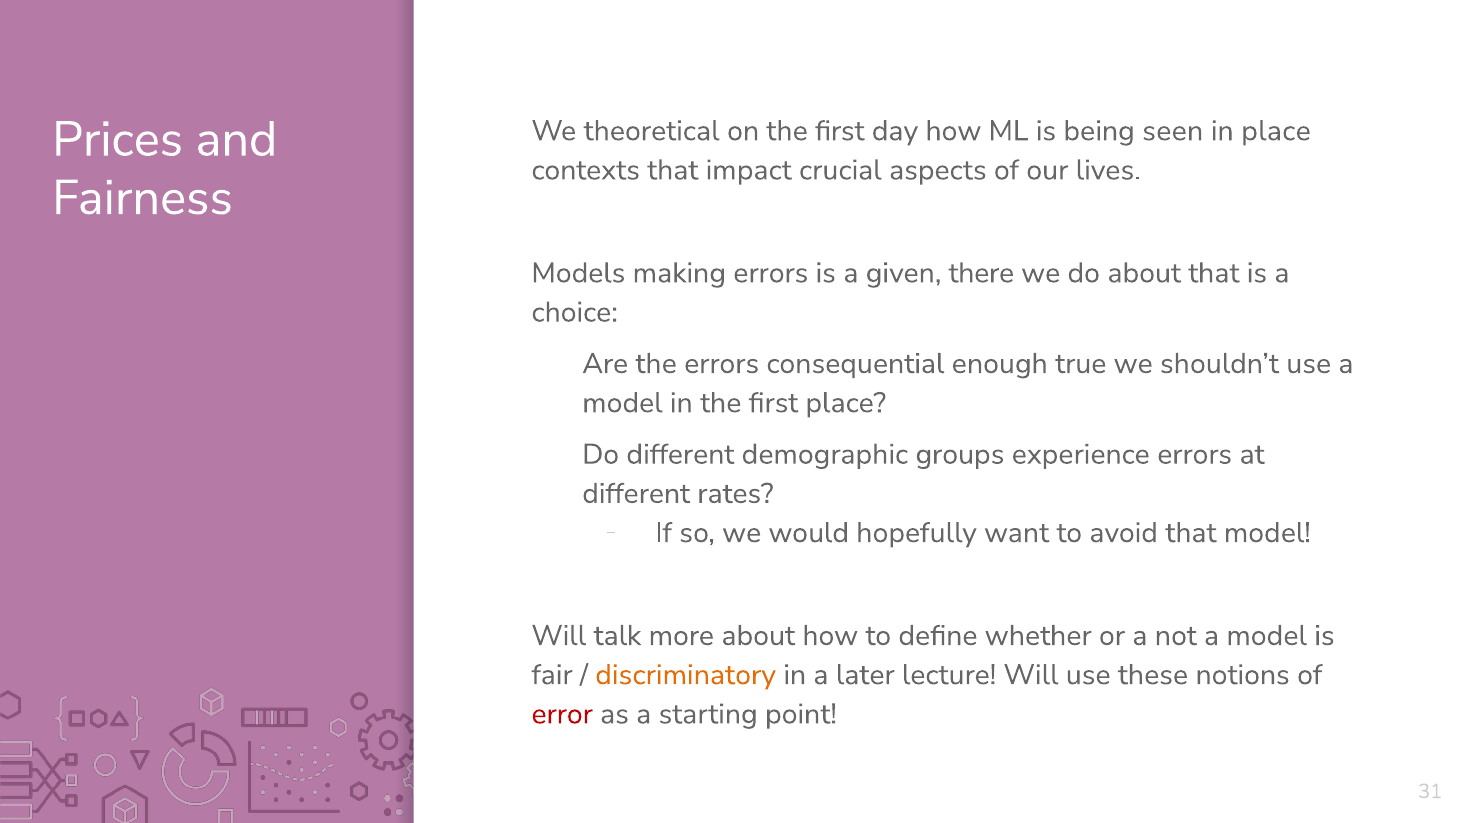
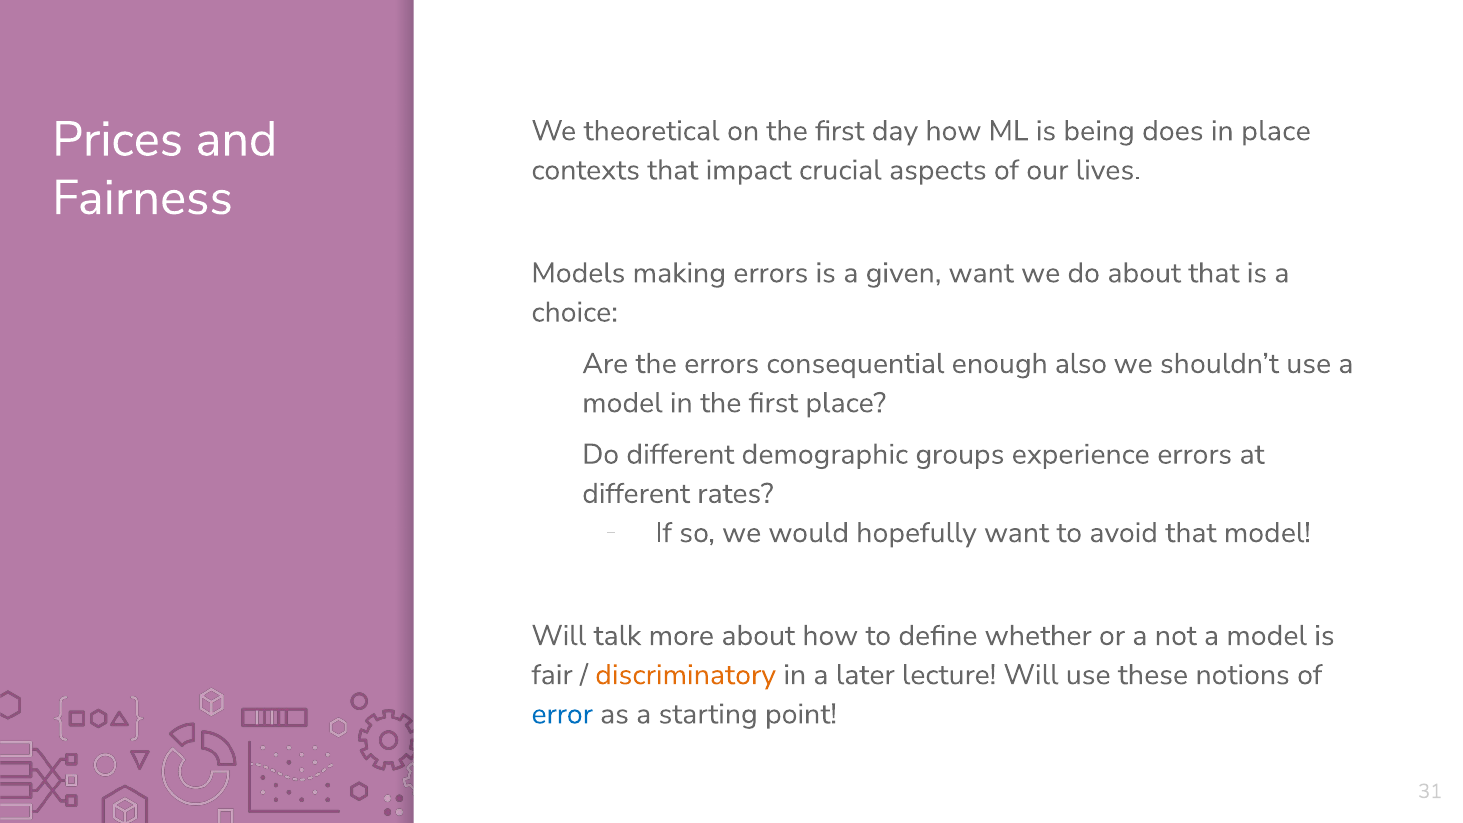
seen: seen -> does (1173, 131)
given there: there -> want (981, 273)
true: true -> also (1081, 364)
error colour: red -> blue (562, 714)
